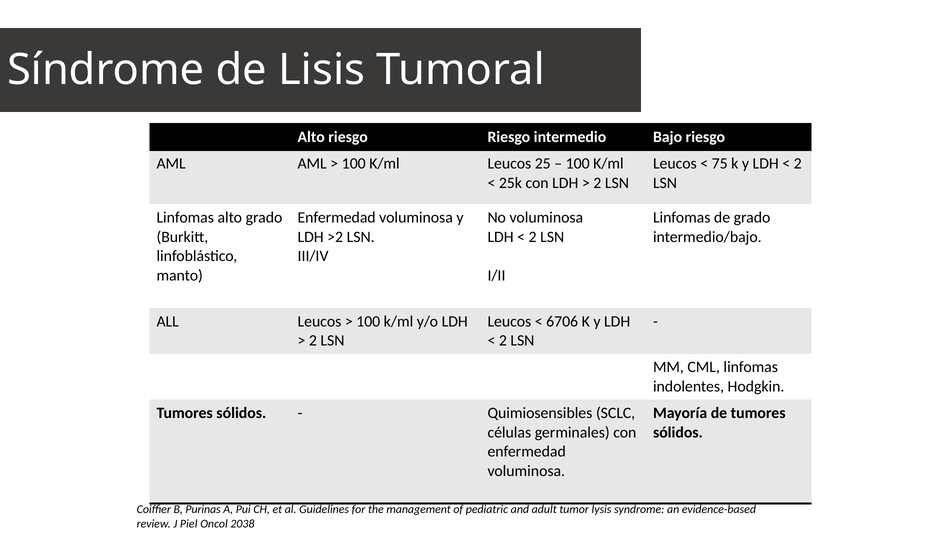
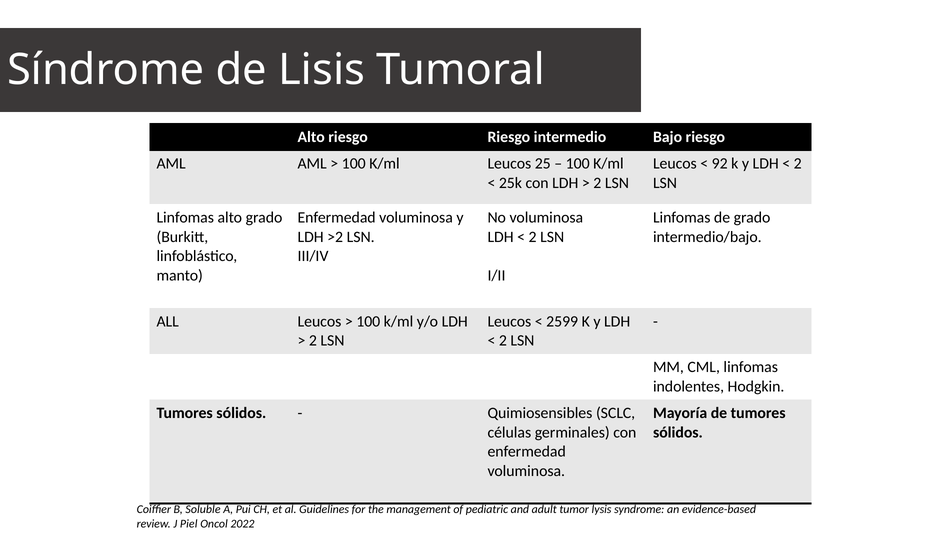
75: 75 -> 92 (720, 164)
6706: 6706 -> 2599 (562, 321)
Purinas: Purinas -> Soluble (203, 509)
2038: 2038 -> 2022 (242, 524)
